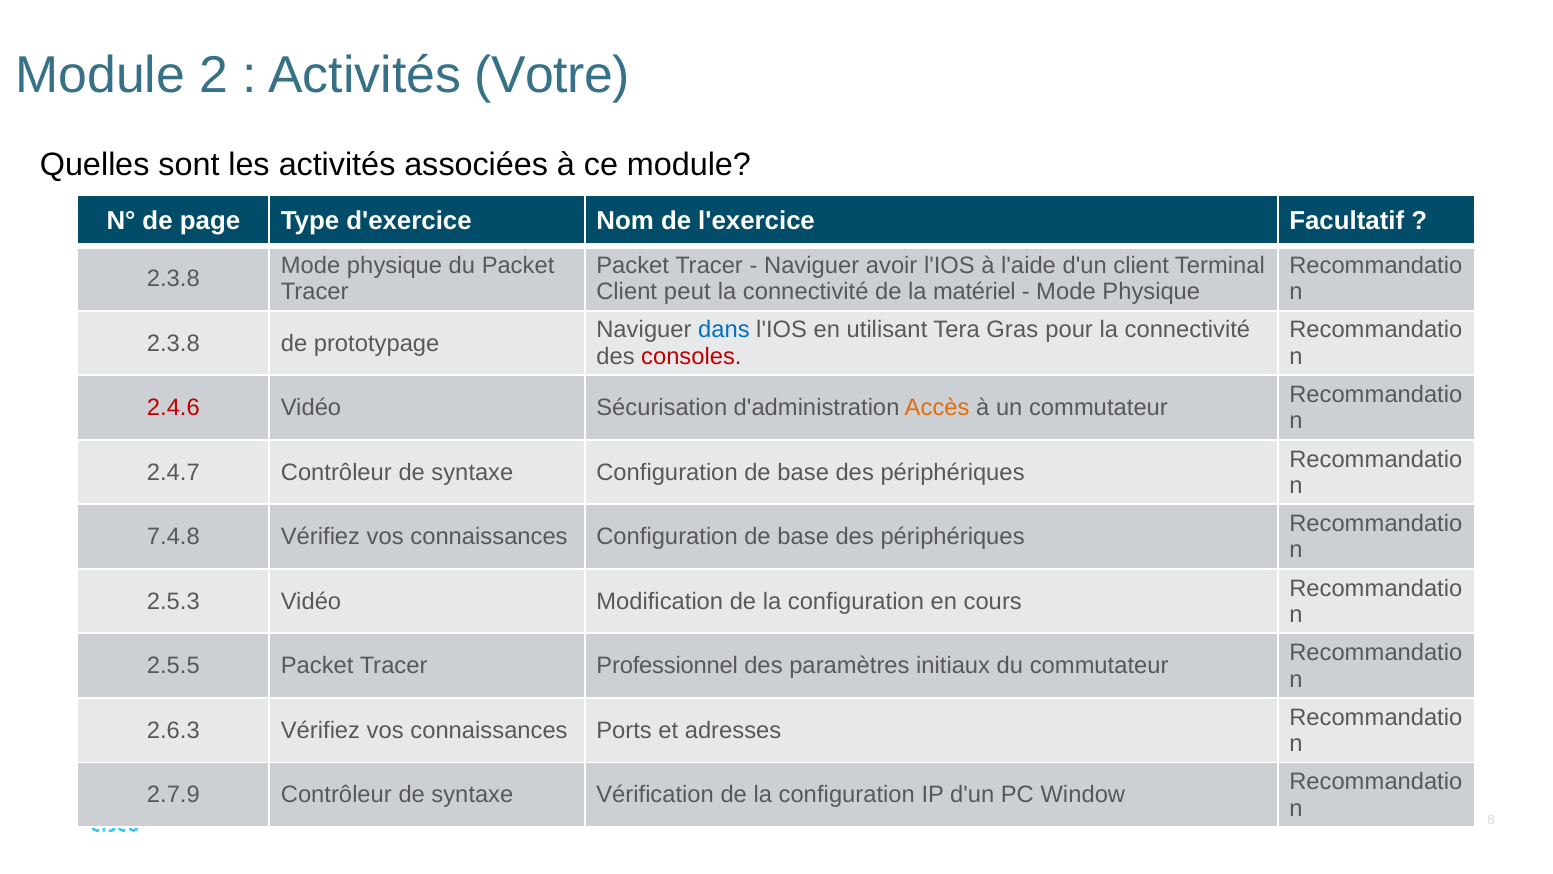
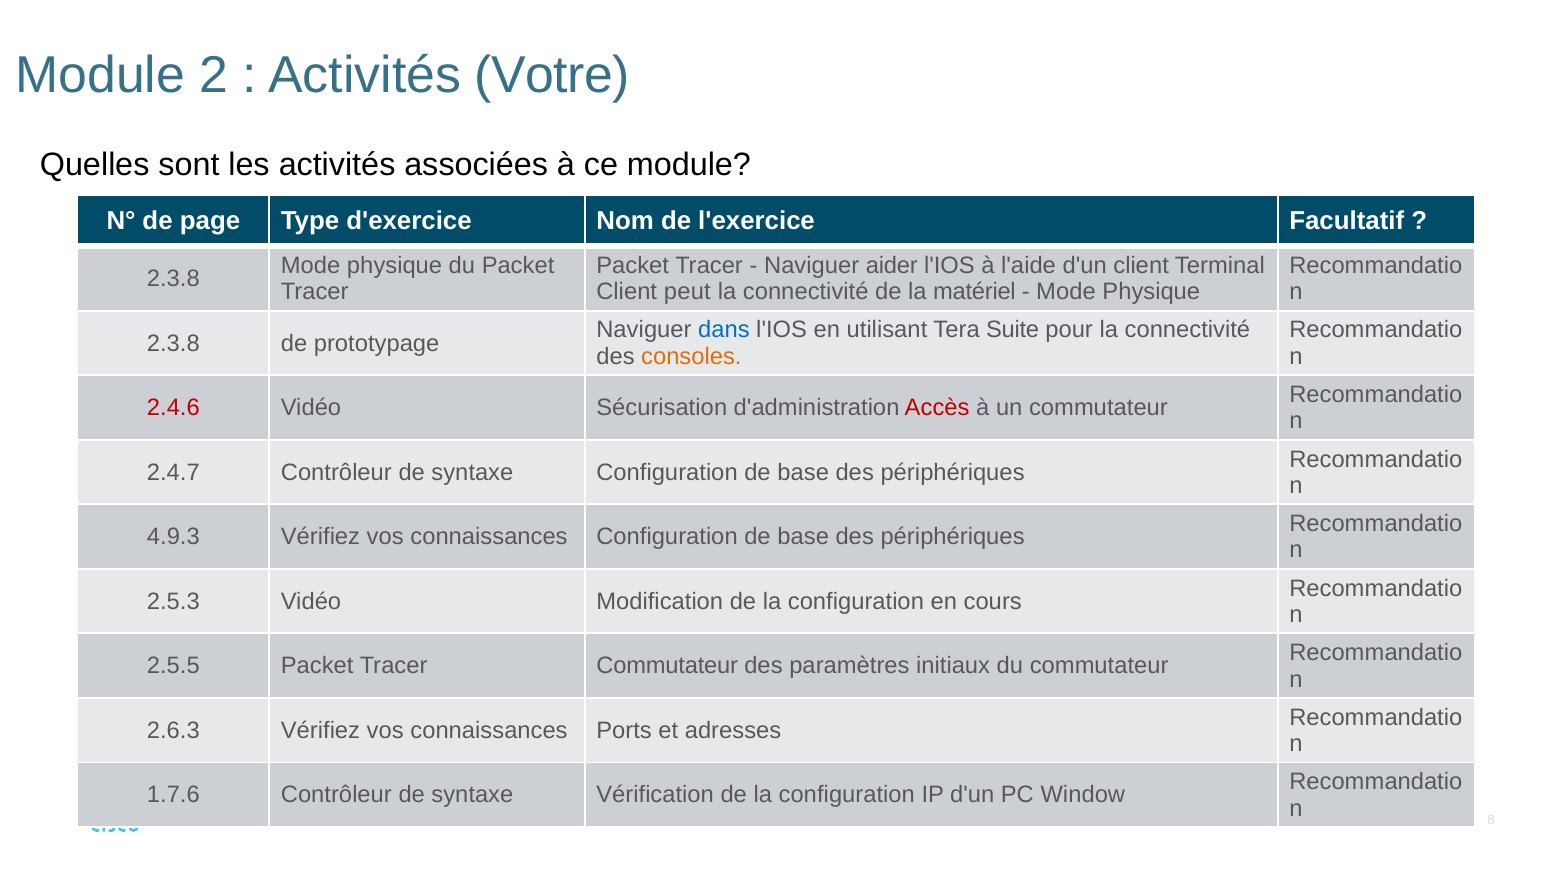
avoir: avoir -> aider (892, 265)
Gras: Gras -> Suite (1013, 330)
consoles colour: red -> orange (691, 356)
Accès colour: orange -> red (937, 408)
7.4.8: 7.4.8 -> 4.9.3 (173, 537)
Tracer Professionnel: Professionnel -> Commutateur (667, 666)
2.7.9: 2.7.9 -> 1.7.6 (173, 795)
